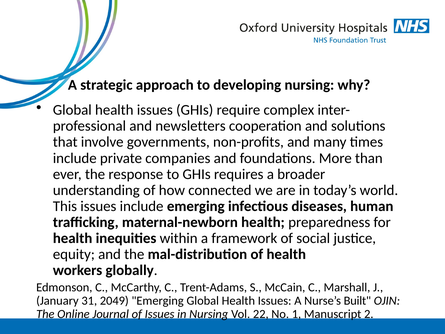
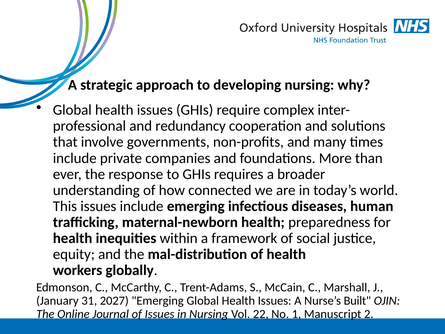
newsletters: newsletters -> redundancy (191, 126)
2049: 2049 -> 2027 (114, 300)
